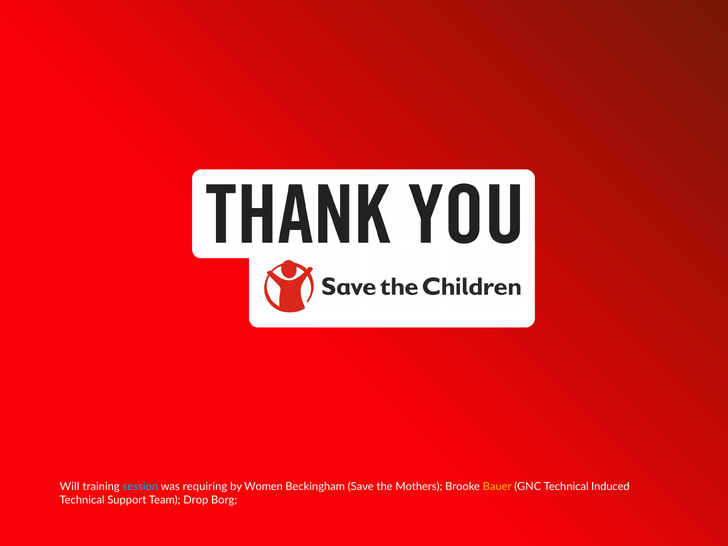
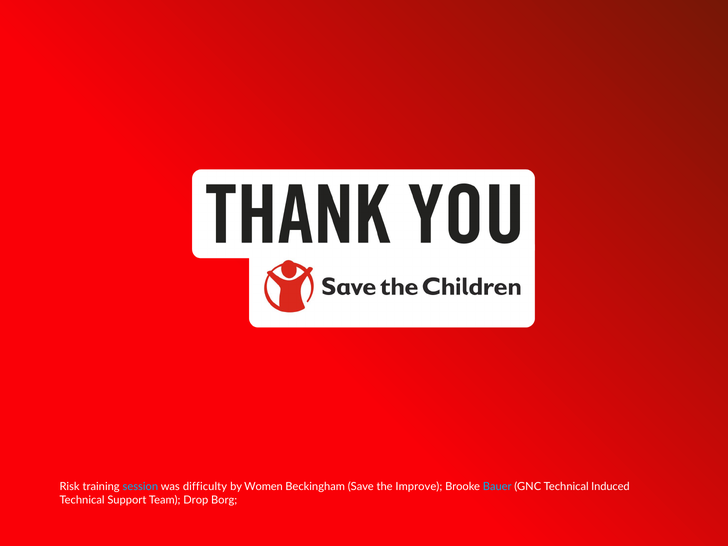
Will: Will -> Risk (70, 487)
requiring: requiring -> difficulty (205, 487)
Mothers: Mothers -> Improve (419, 487)
Bauer colour: yellow -> light blue (497, 487)
